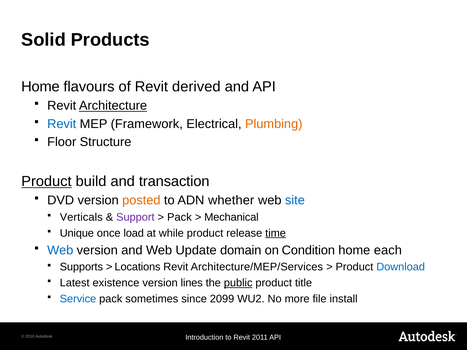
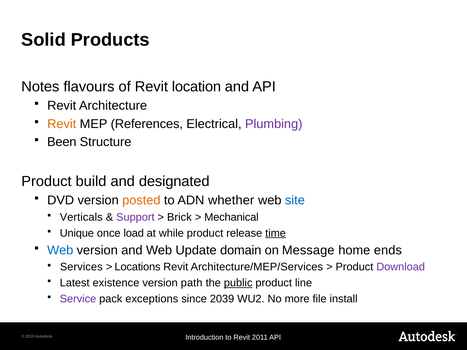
Home: Home -> Notes (40, 87)
derived: derived -> location (196, 87)
Architecture underline: present -> none (113, 106)
Revit colour: blue -> orange (62, 124)
Framework: Framework -> References (147, 124)
Plumbing colour: orange -> purple (274, 124)
Floor: Floor -> Been (62, 142)
Product underline: present -> none (46, 181)
transaction: transaction -> designated (174, 181)
Pack: Pack -> Brick (179, 217)
Condition: Condition -> Message (308, 250)
each: each -> ends (388, 250)
Supports: Supports -> Services (81, 267)
Download colour: blue -> purple (401, 267)
lines: lines -> path (192, 283)
title: title -> line (304, 283)
Service colour: blue -> purple (78, 299)
sometimes: sometimes -> exceptions (152, 299)
2099: 2099 -> 2039 (222, 299)
